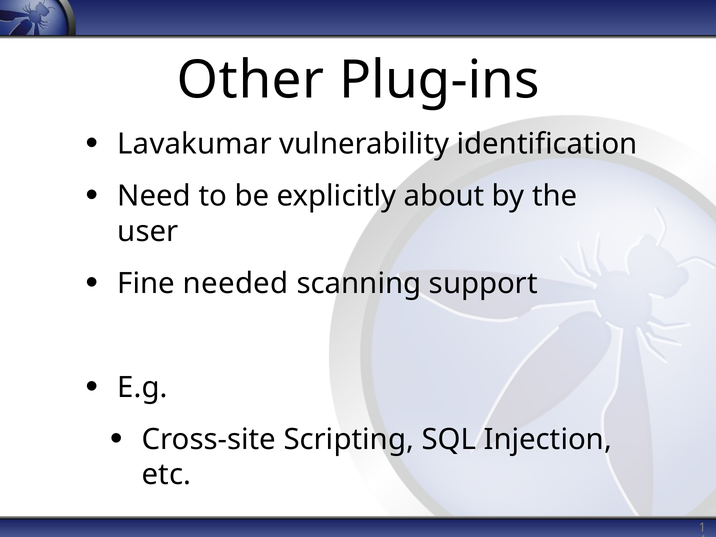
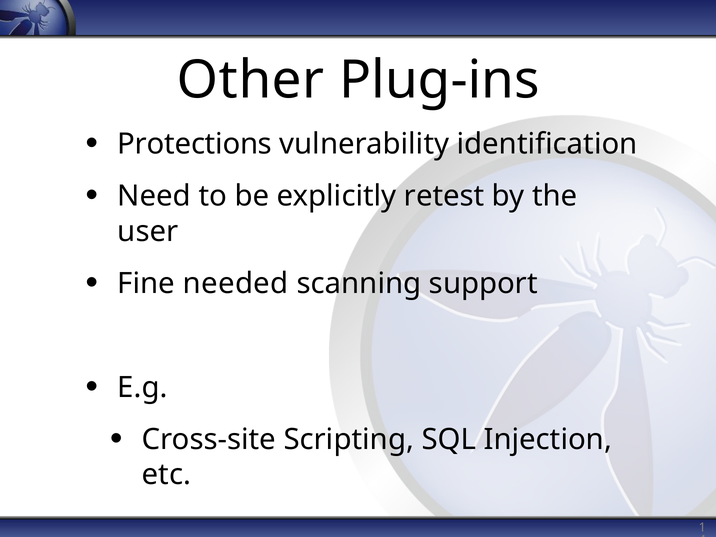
Lavakumar: Lavakumar -> Protections (195, 144)
about: about -> retest (444, 196)
